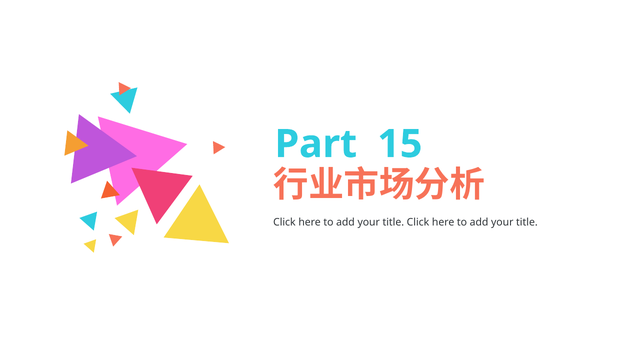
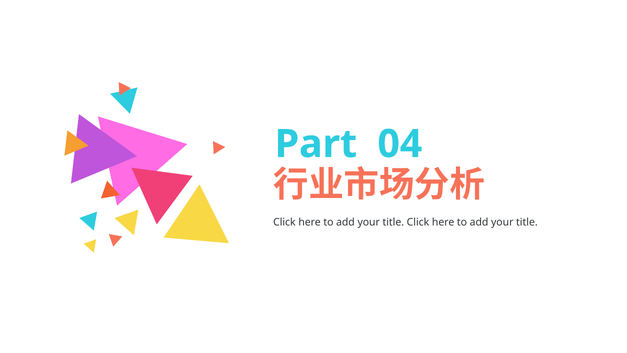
15: 15 -> 04 (400, 144)
